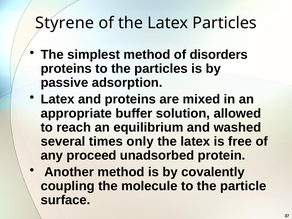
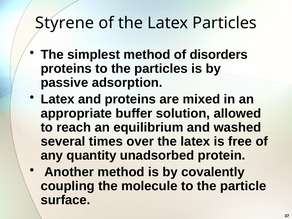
only: only -> over (140, 141)
proceed: proceed -> quantity (92, 155)
